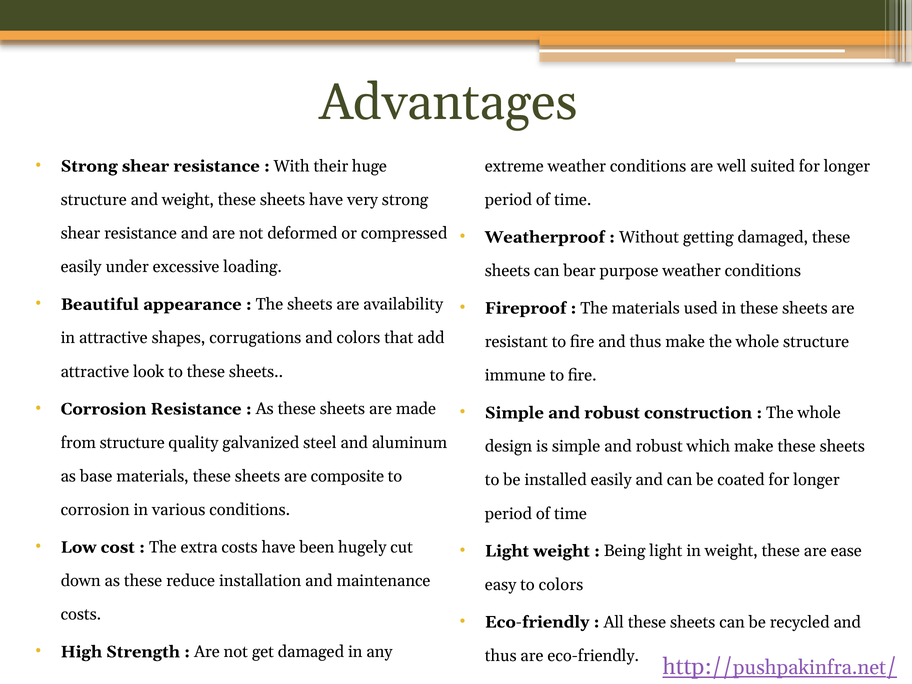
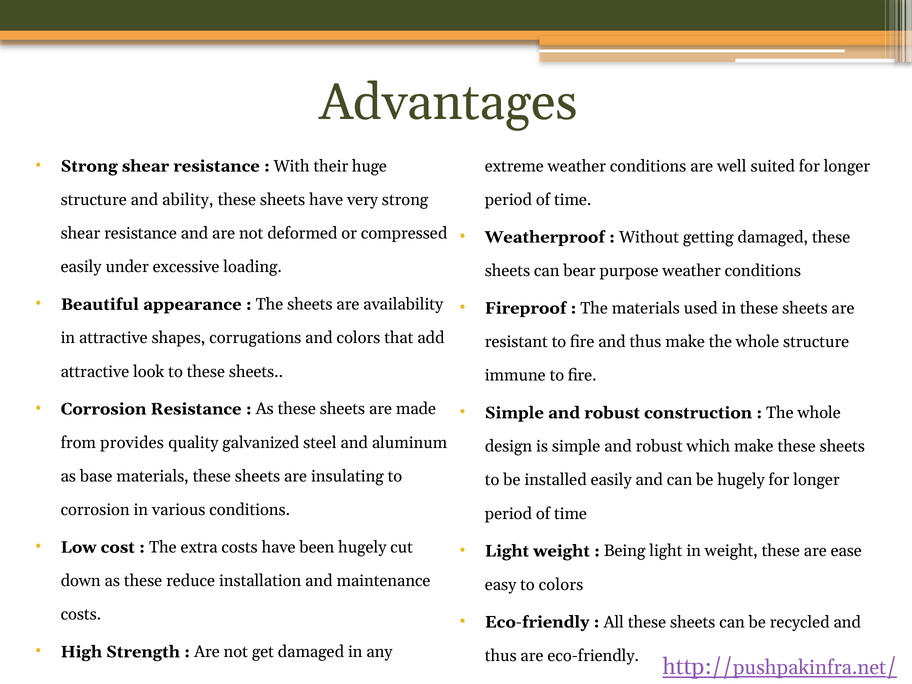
and weight: weight -> ability (188, 200)
from structure: structure -> provides (132, 443)
composite: composite -> insulating (347, 476)
be coated: coated -> hugely (741, 480)
